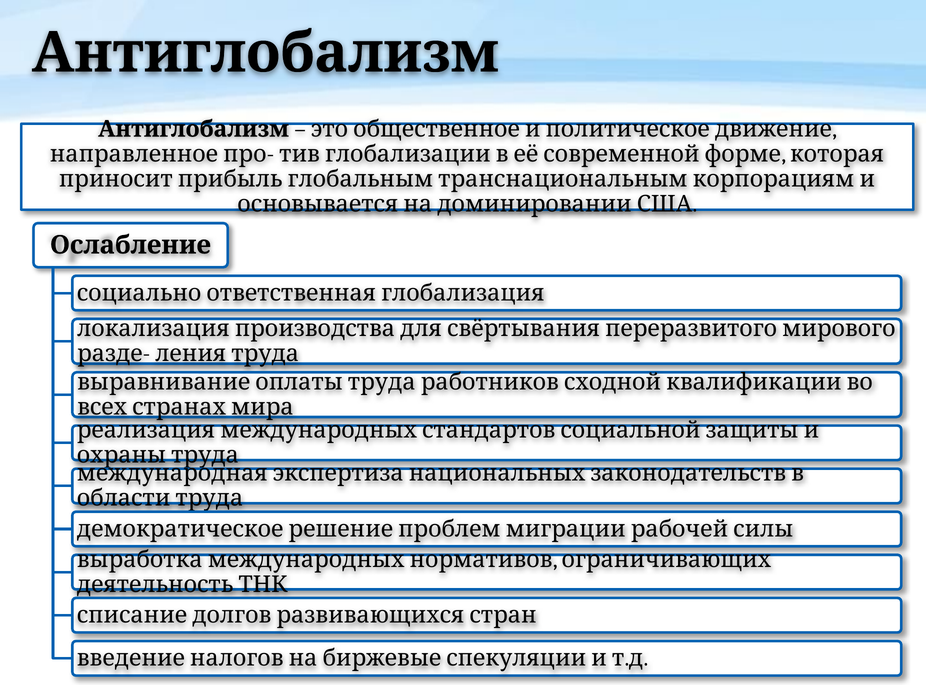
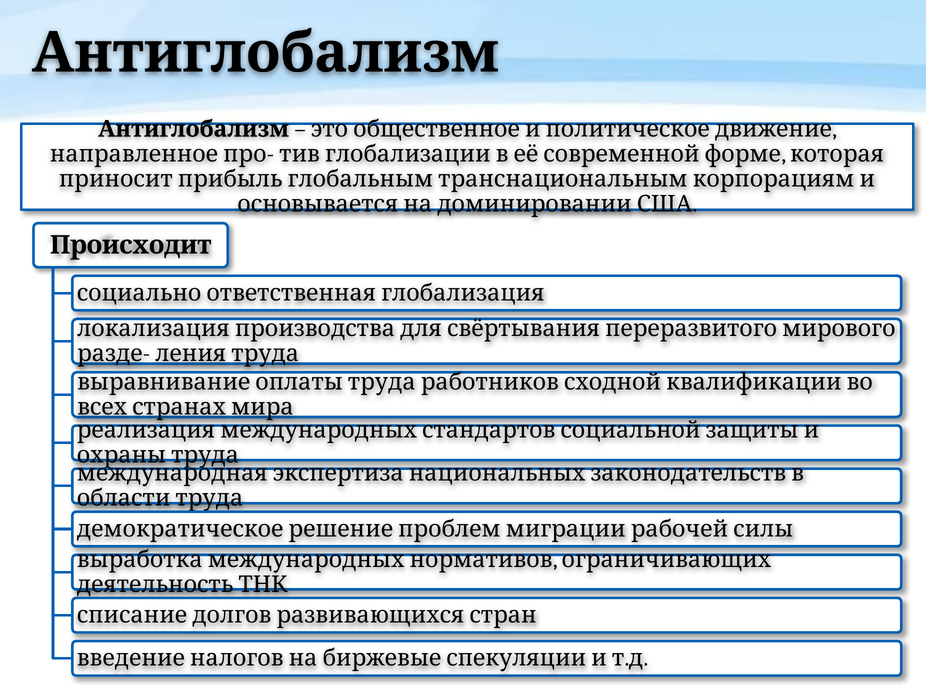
Ослабление: Ослабление -> Происходит (131, 245)
